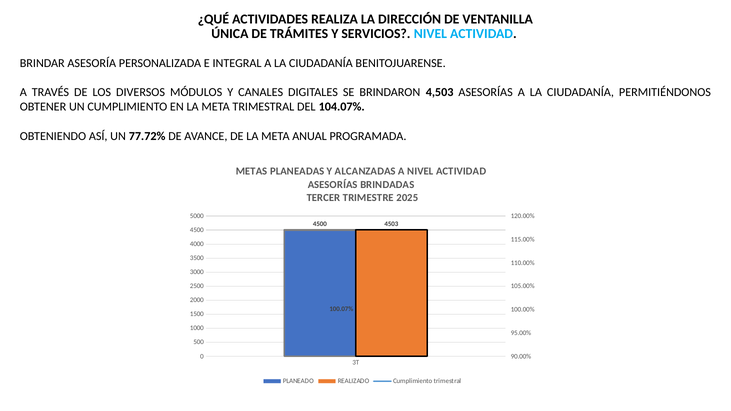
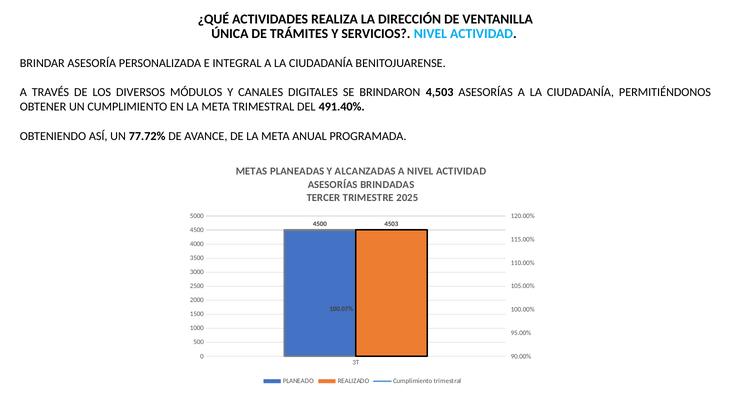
104.07%: 104.07% -> 491.40% (342, 107)
